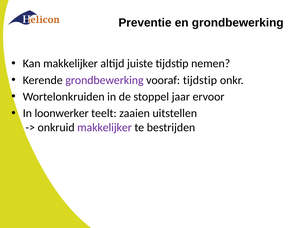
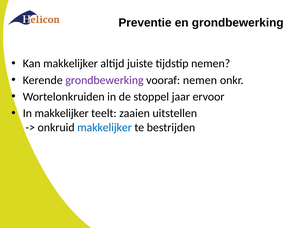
vooraf tijdstip: tijdstip -> nemen (200, 80)
In loonwerker: loonwerker -> makkelijker (62, 113)
makkelijker colour: purple -> blue (105, 127)
